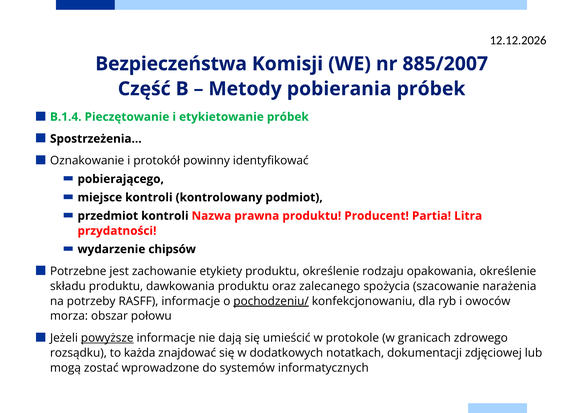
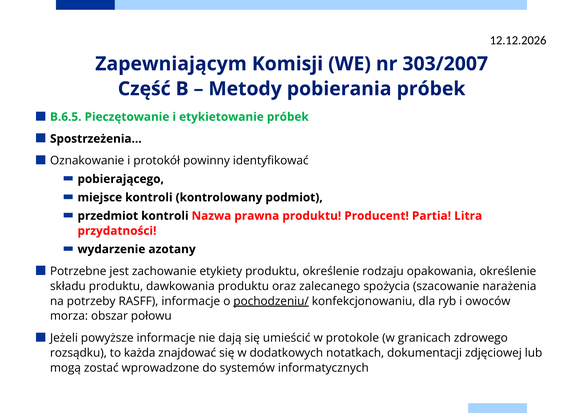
Bezpieczeństwa: Bezpieczeństwa -> Zapewniającym (171, 64)
885/2007: 885/2007 -> 303/2007 (445, 64)
B.1.4: B.1.4 -> B.6.5 (66, 117)
chipsów: chipsów -> azotany (172, 249)
powyższe underline: present -> none (107, 337)
